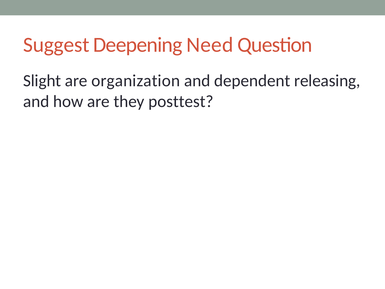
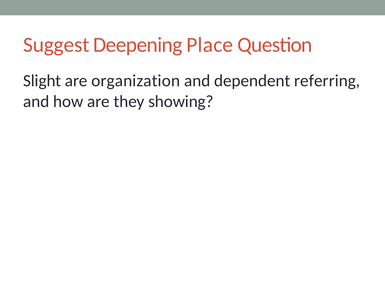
Need: Need -> Place (210, 45)
releasing: releasing -> referring (327, 81)
posttest: posttest -> showing (181, 101)
